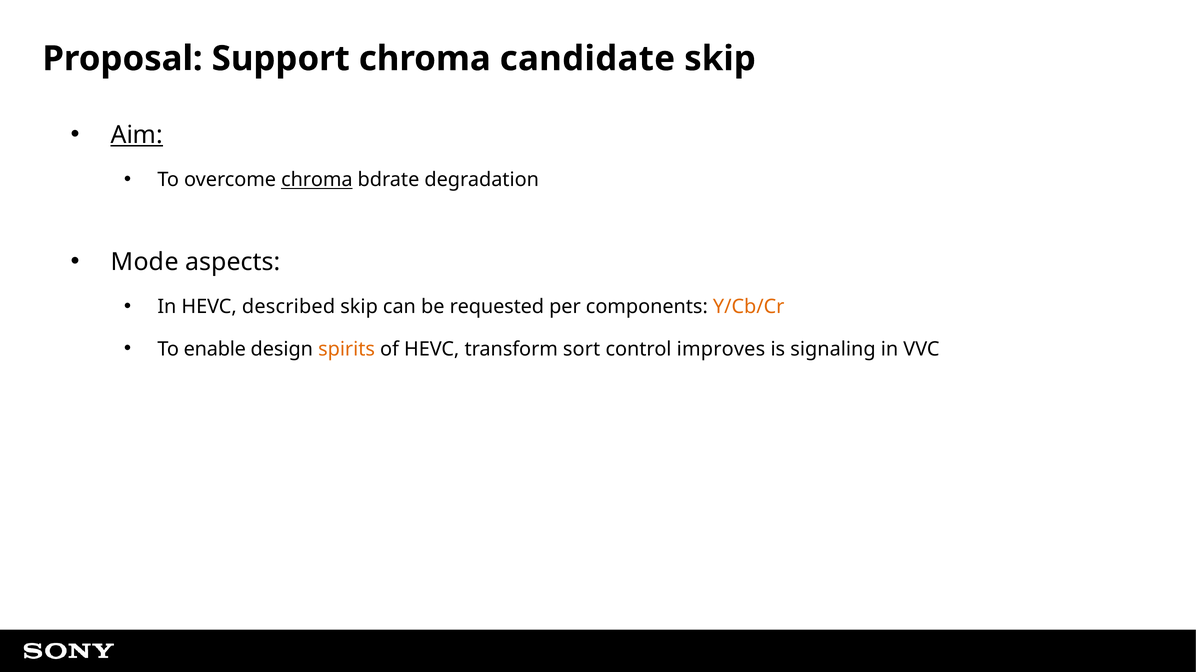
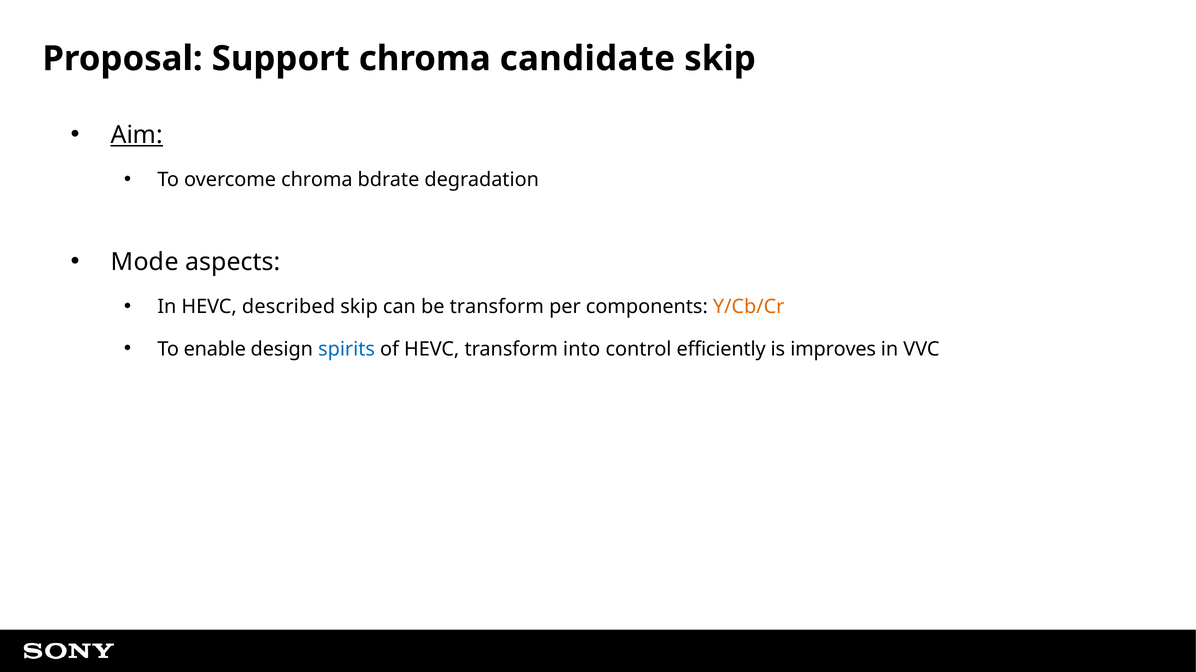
chroma underline: present -> none (317, 180)
be requested: requested -> transform (497, 307)
spirits colour: orange -> blue (347, 349)
sort: sort -> into (582, 349)
improves: improves -> efficiently (721, 349)
signaling: signaling -> improves (833, 349)
